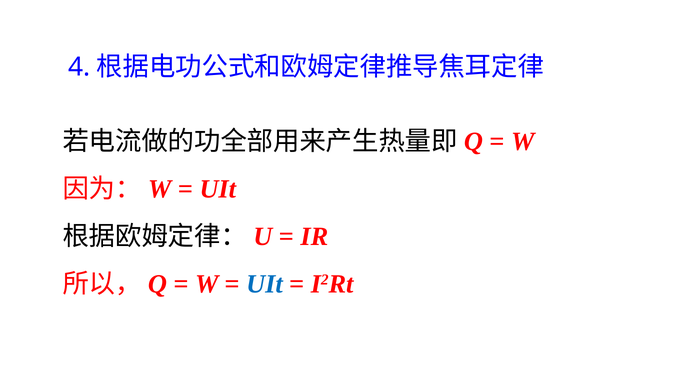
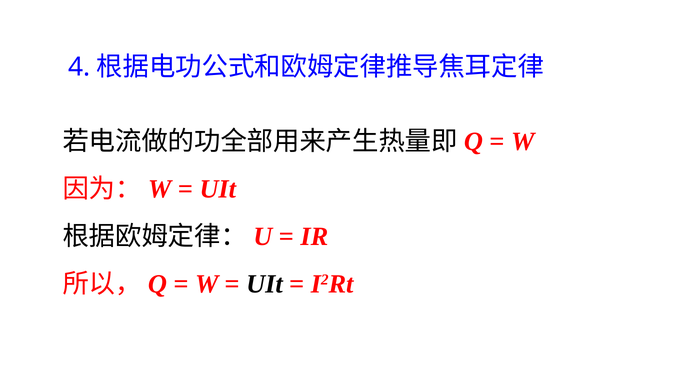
UIt colour: blue -> black (264, 284)
